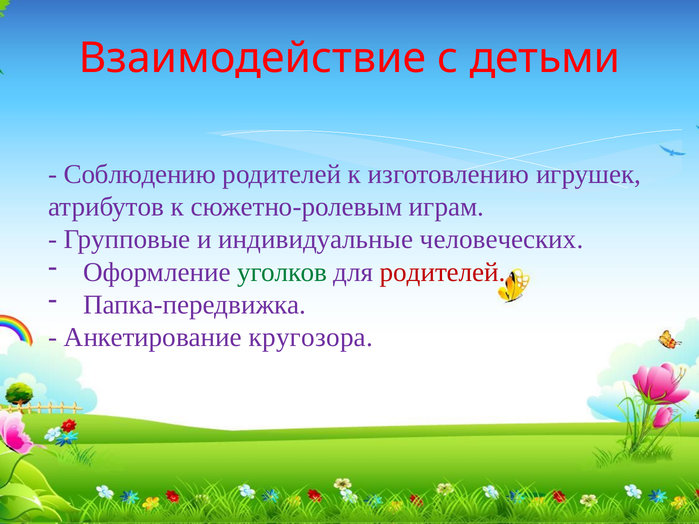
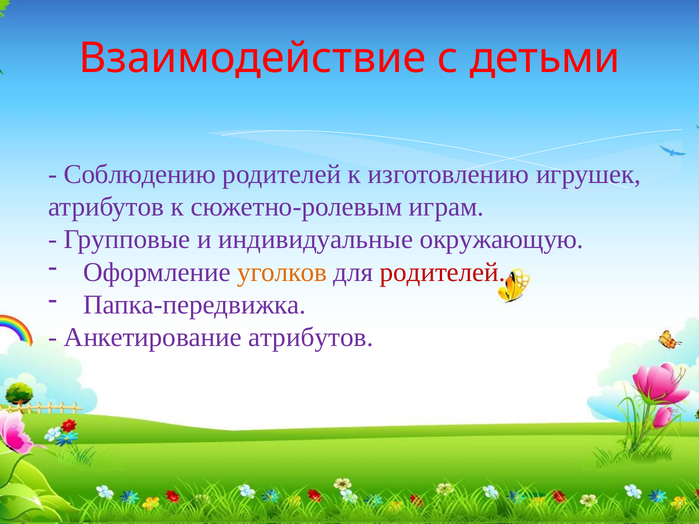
человеческих: человеческих -> окружающую (502, 240)
уголков colour: green -> orange (282, 272)
Анкетирование кругозора: кругозора -> атрибутов (311, 338)
